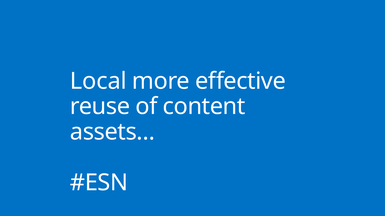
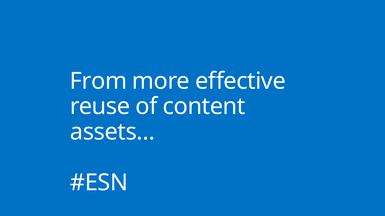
Local: Local -> From (98, 81)
